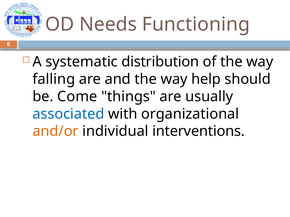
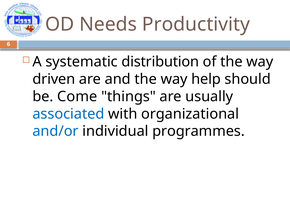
Functioning: Functioning -> Productivity (196, 24)
falling: falling -> driven (54, 79)
and/or colour: orange -> blue (56, 131)
interventions: interventions -> programmes (199, 131)
